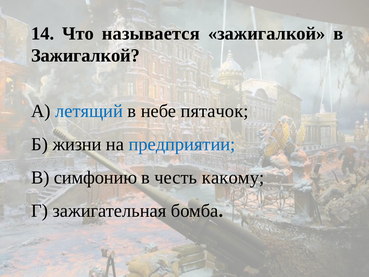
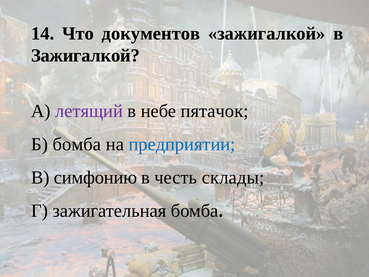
называется: называется -> документов (151, 33)
летящий colour: blue -> purple (89, 111)
Б жизни: жизни -> бомба (77, 144)
какому: какому -> склады (233, 177)
